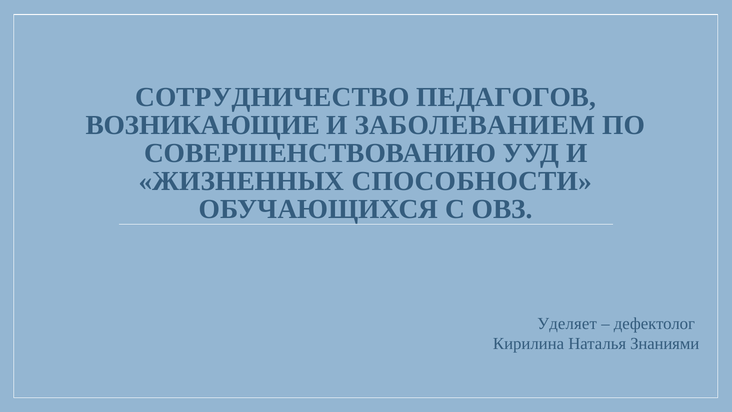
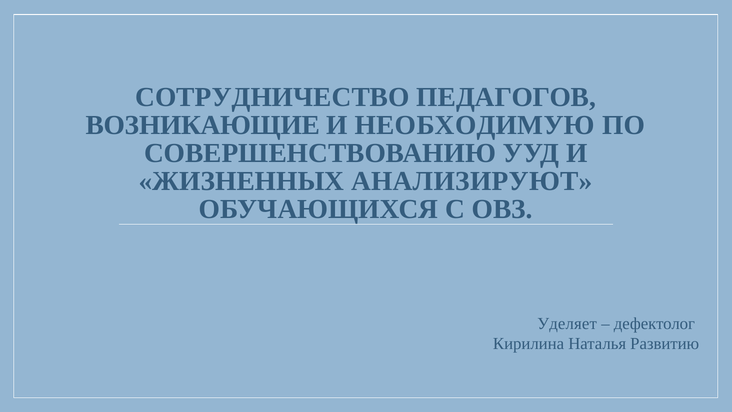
ЗАБОЛЕВАНИЕМ: ЗАБОЛЕВАНИЕМ -> НЕОБХОДИМУЮ (475, 125)
СПОСОБНОСТИ: СПОСОБНОСТИ -> АНАЛИЗИРУЮТ (472, 181)
Знаниями: Знаниями -> Развитию (665, 344)
